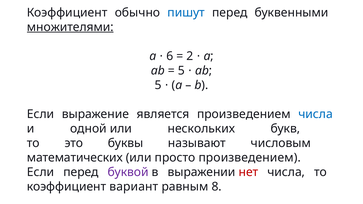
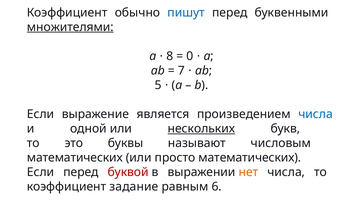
6: 6 -> 8 (170, 56)
2: 2 -> 0 (190, 56)
5: 5 -> 7 (181, 71)
нескольких underline: none -> present (201, 129)
просто произведением: произведением -> математических (250, 158)
буквой colour: purple -> red (128, 172)
нет colour: red -> orange (248, 172)
вариант: вариант -> задание (134, 187)
8: 8 -> 6 (217, 187)
